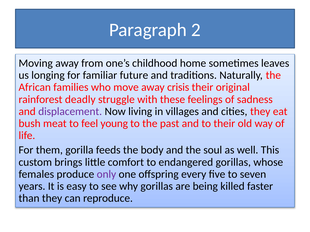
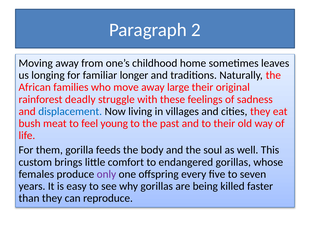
future: future -> longer (134, 75)
crisis: crisis -> large (178, 87)
displacement colour: purple -> blue (70, 112)
